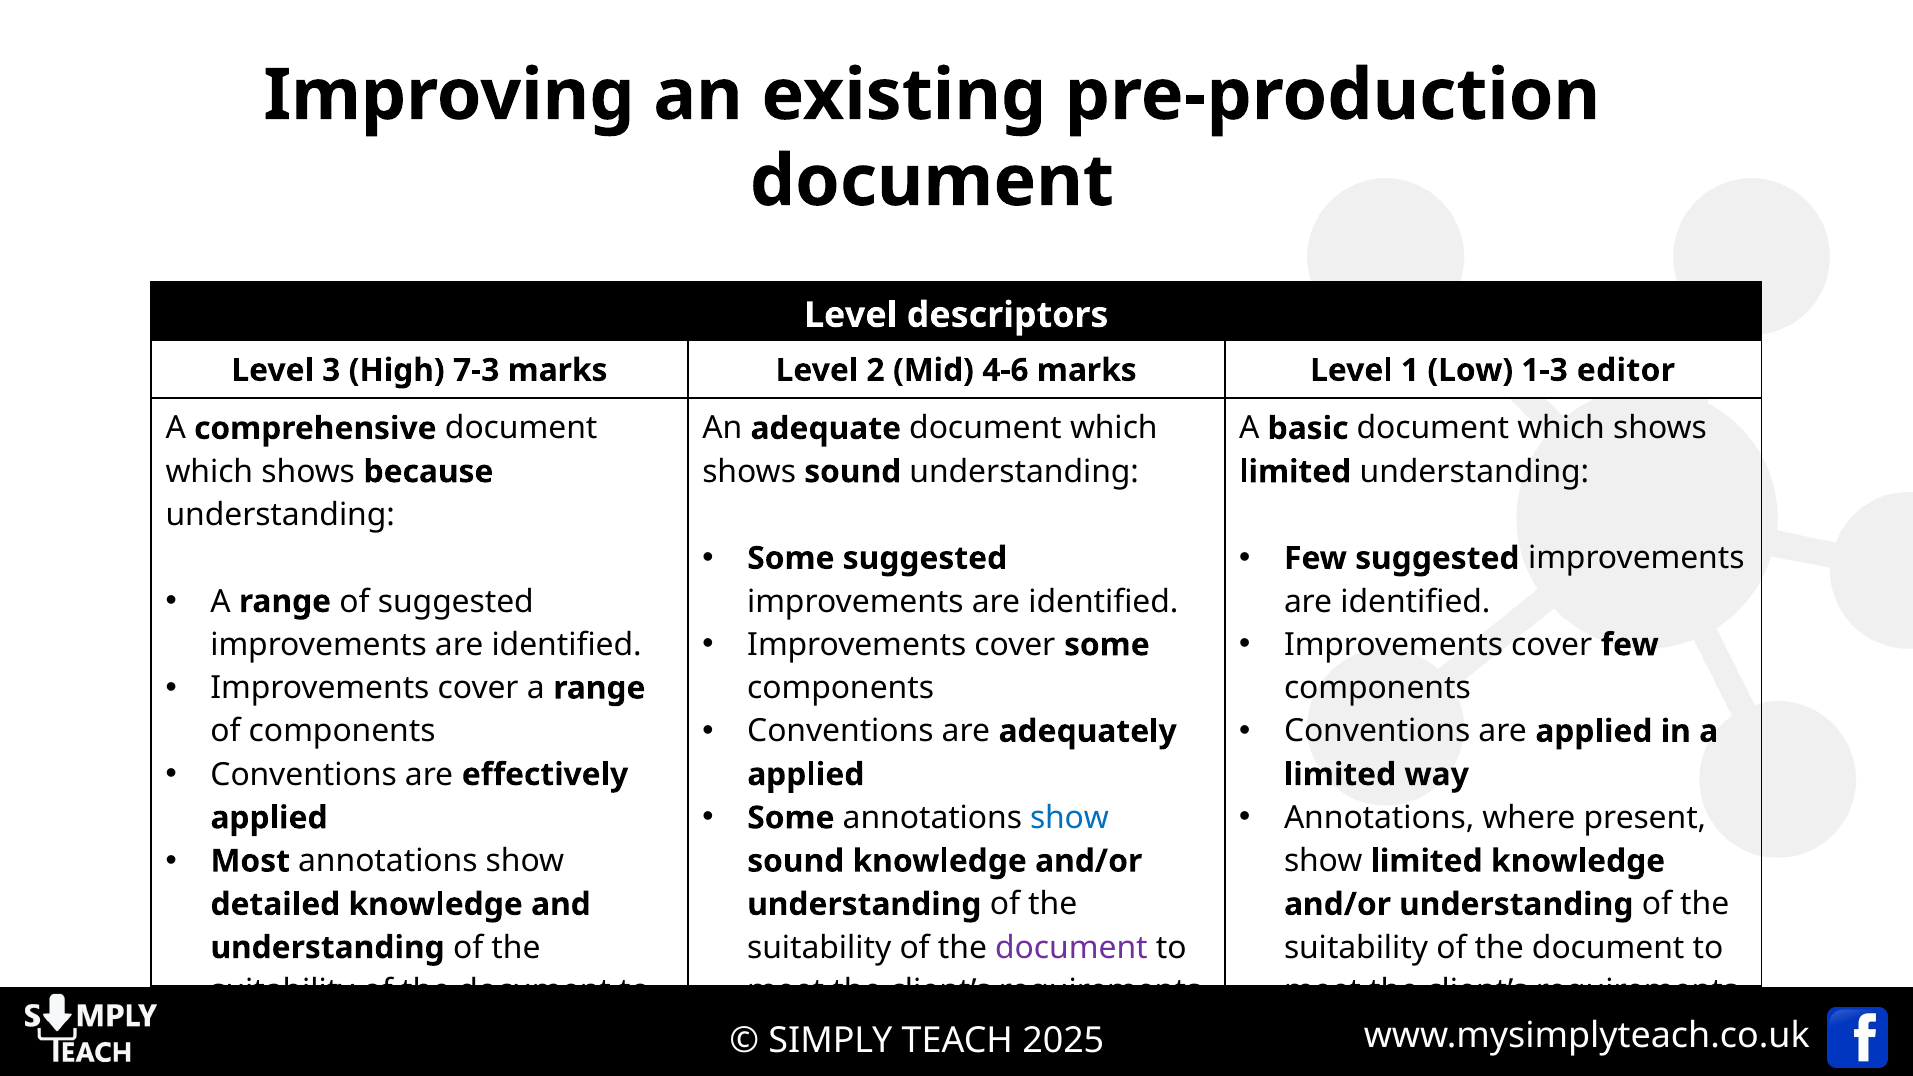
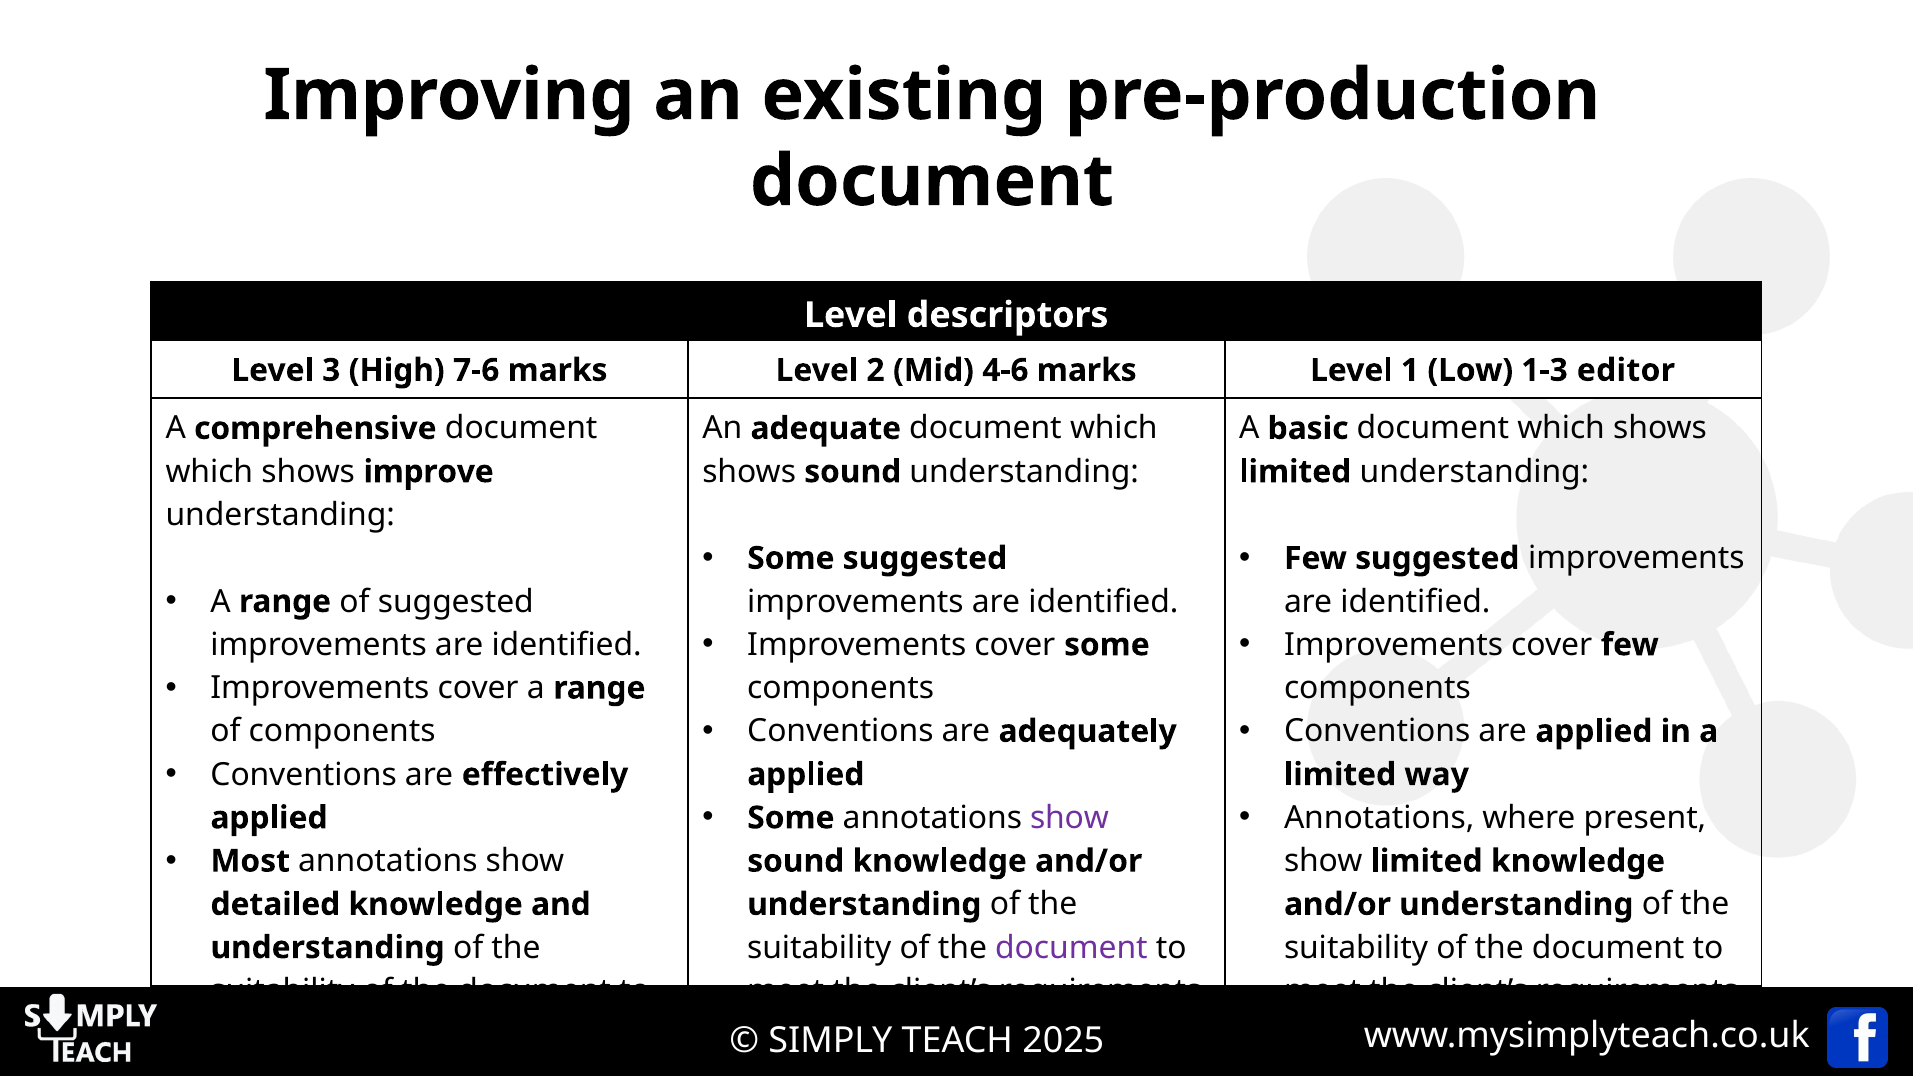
7-3: 7-3 -> 7-6 (476, 370)
because: because -> improve (429, 472)
show colour: blue -> purple (1070, 818)
